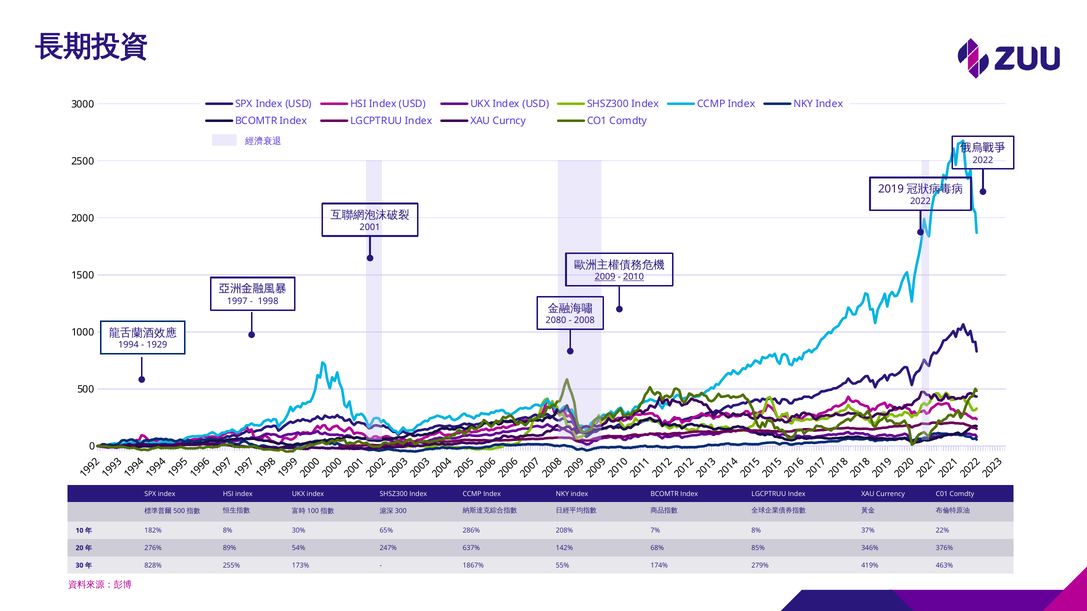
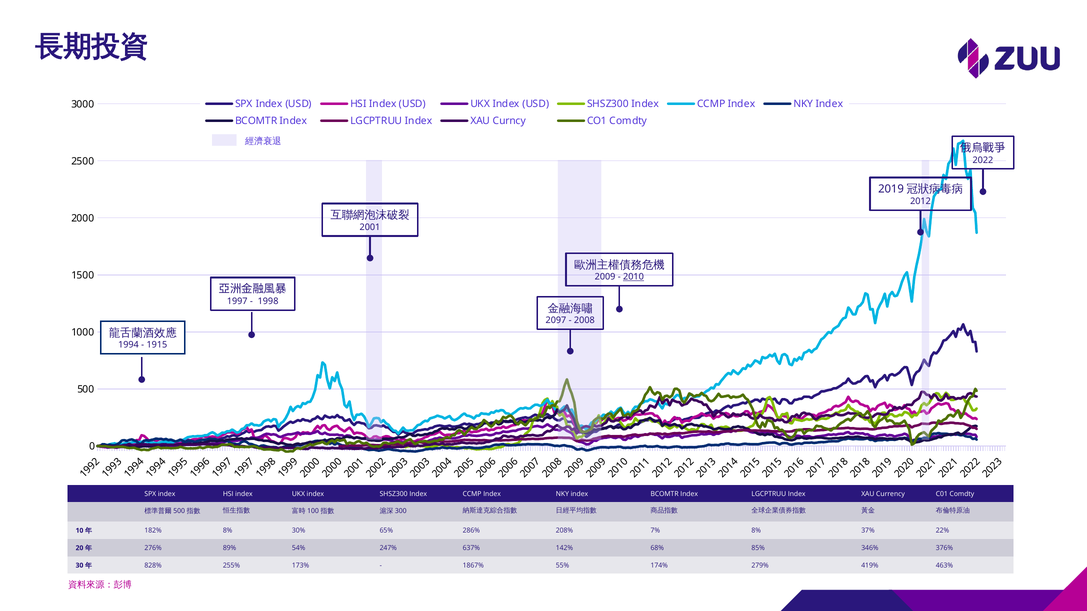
2022: 2022 -> 2012 (920, 201)
2009 underline: present -> none (605, 277)
2080: 2080 -> 2097 (556, 321)
1929: 1929 -> 1915 (157, 345)
